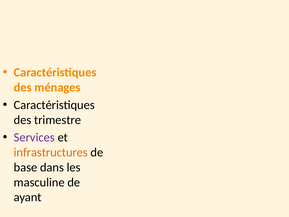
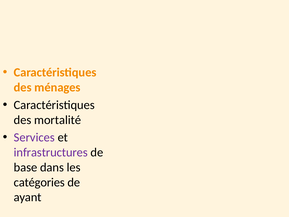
trimestre: trimestre -> mortalité (58, 120)
infrastructures colour: orange -> purple (51, 152)
masculine: masculine -> catégories (39, 182)
